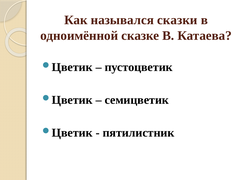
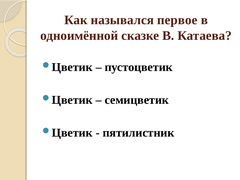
сказки: сказки -> первое (177, 20)
